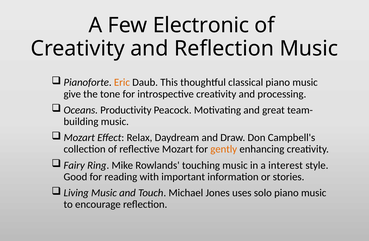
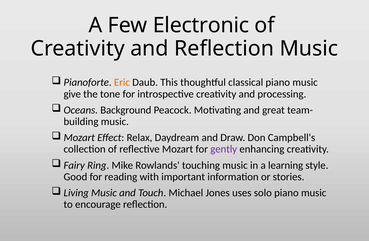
Productivity: Productivity -> Background (126, 110)
gently colour: orange -> purple (224, 149)
interest: interest -> learning (286, 165)
